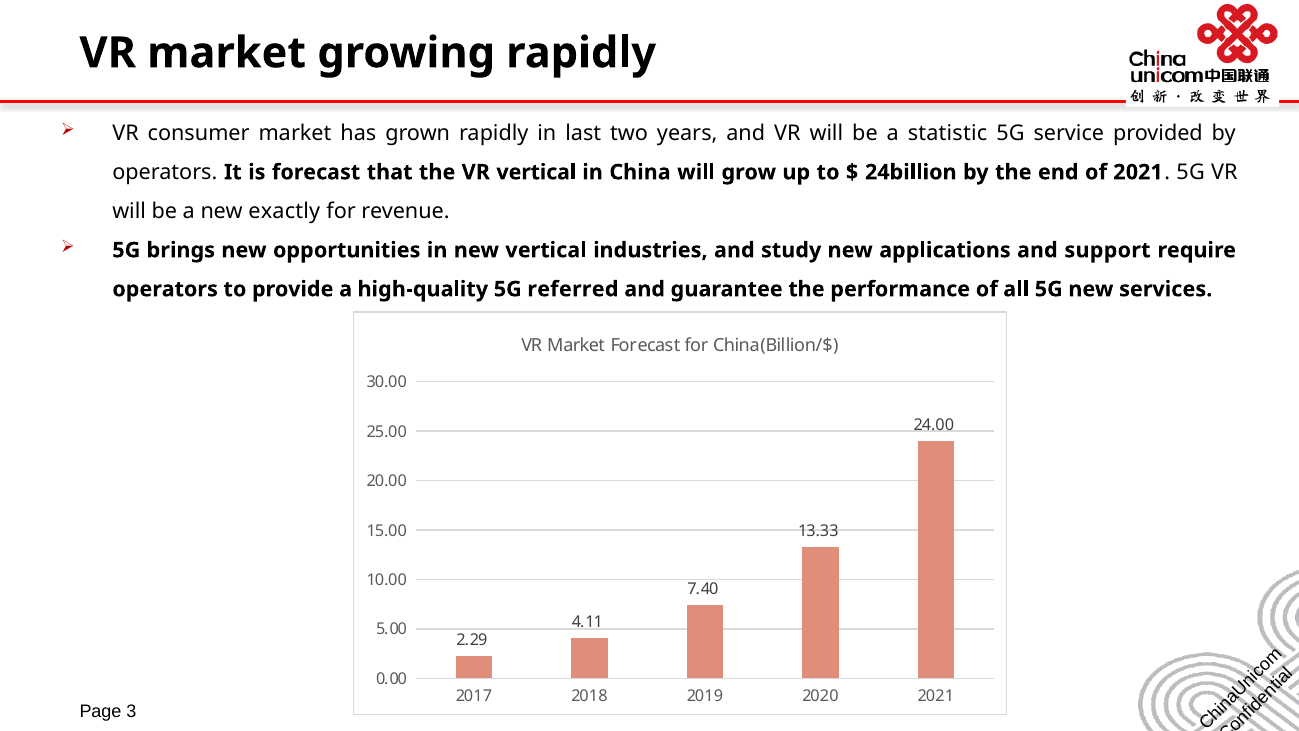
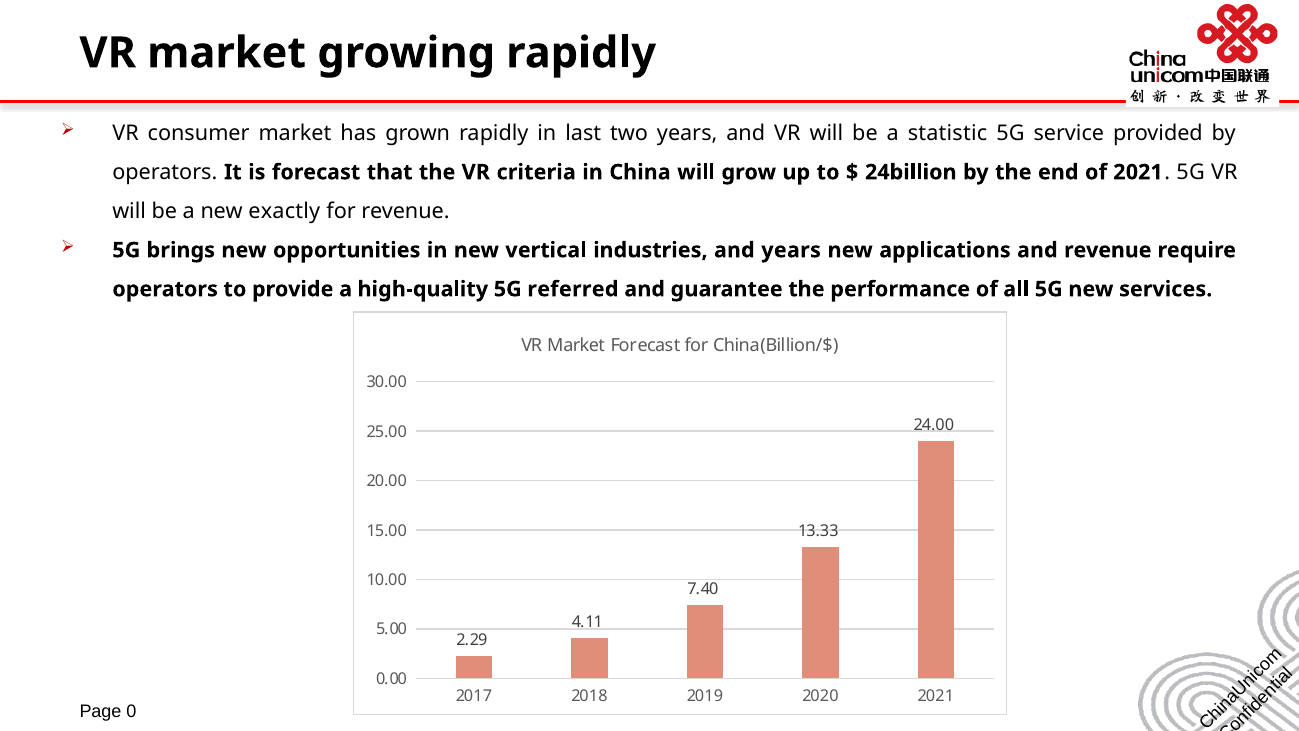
VR vertical: vertical -> criteria (536, 172)
and study: study -> years (791, 250)
and support: support -> revenue (1108, 250)
3: 3 -> 0 (131, 711)
